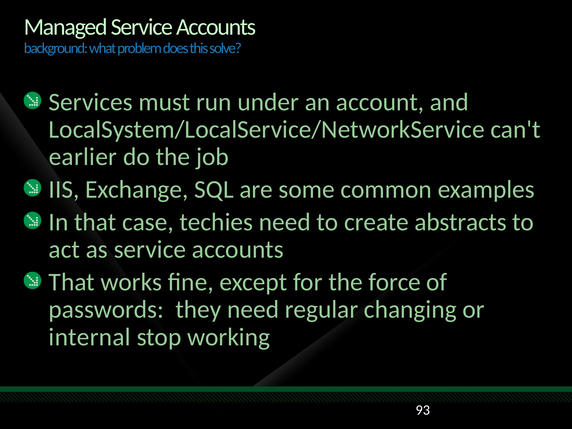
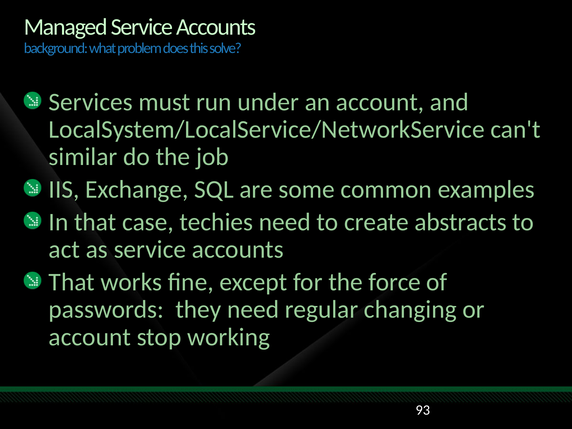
earlier: earlier -> similar (83, 157)
internal: internal -> account (90, 337)
